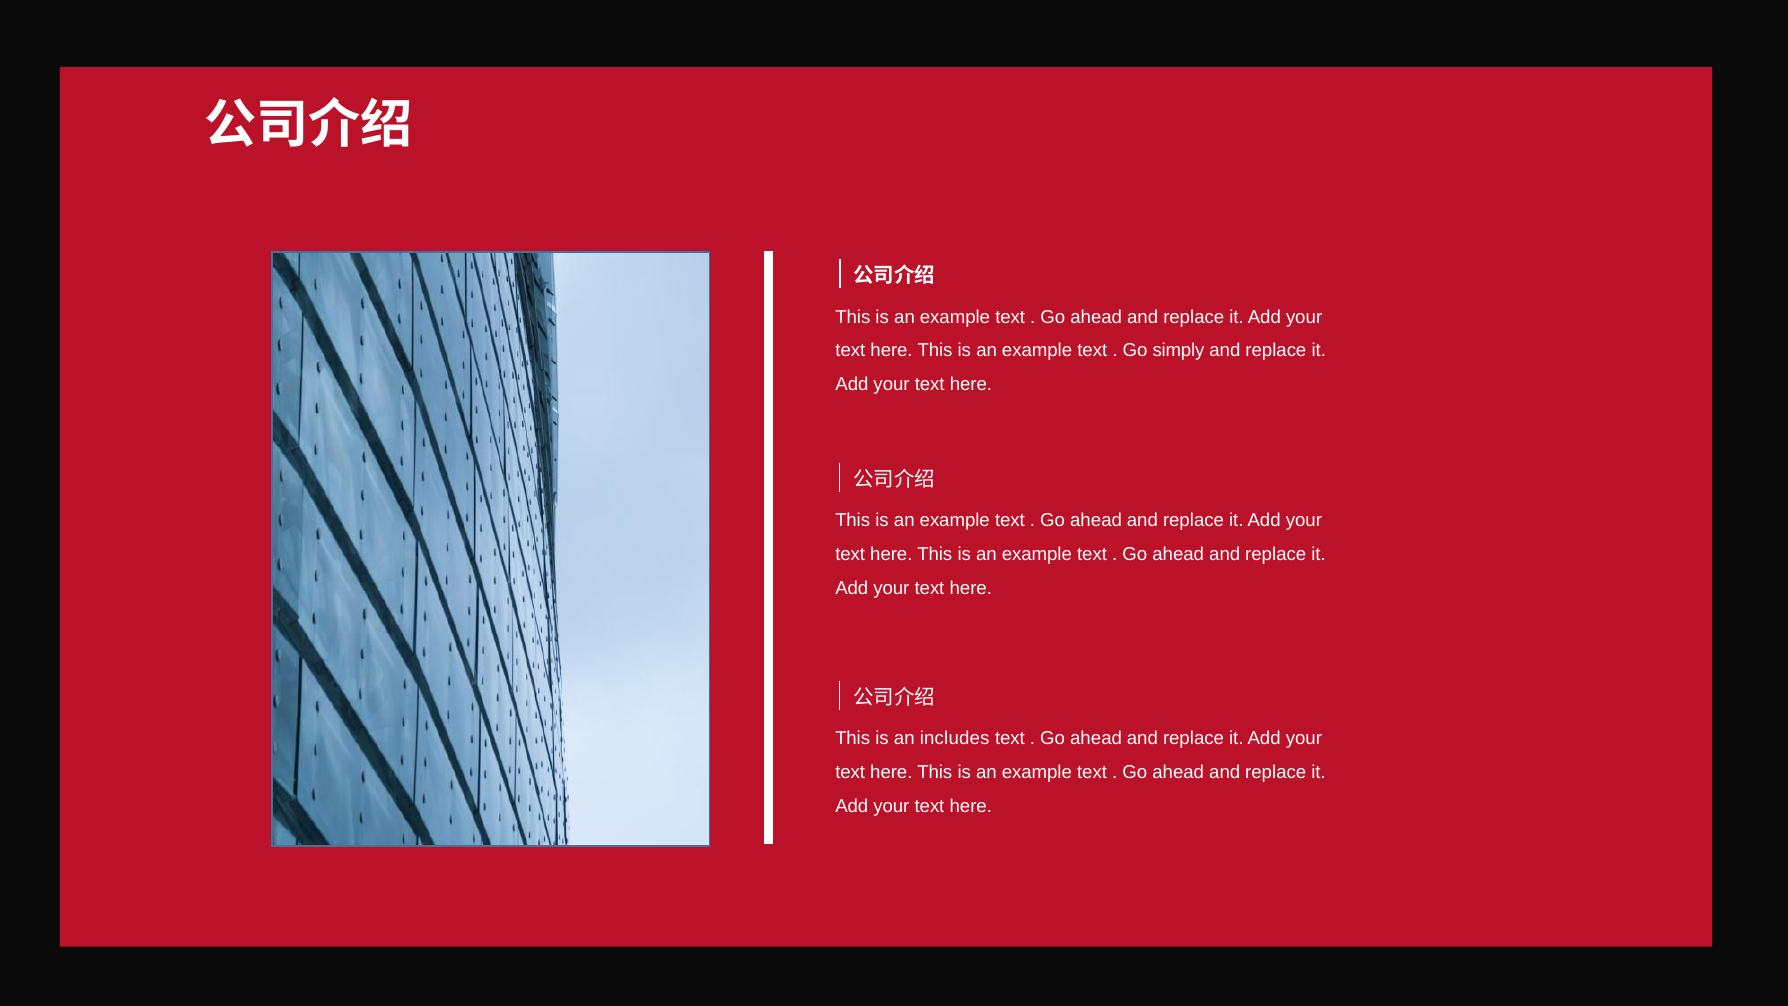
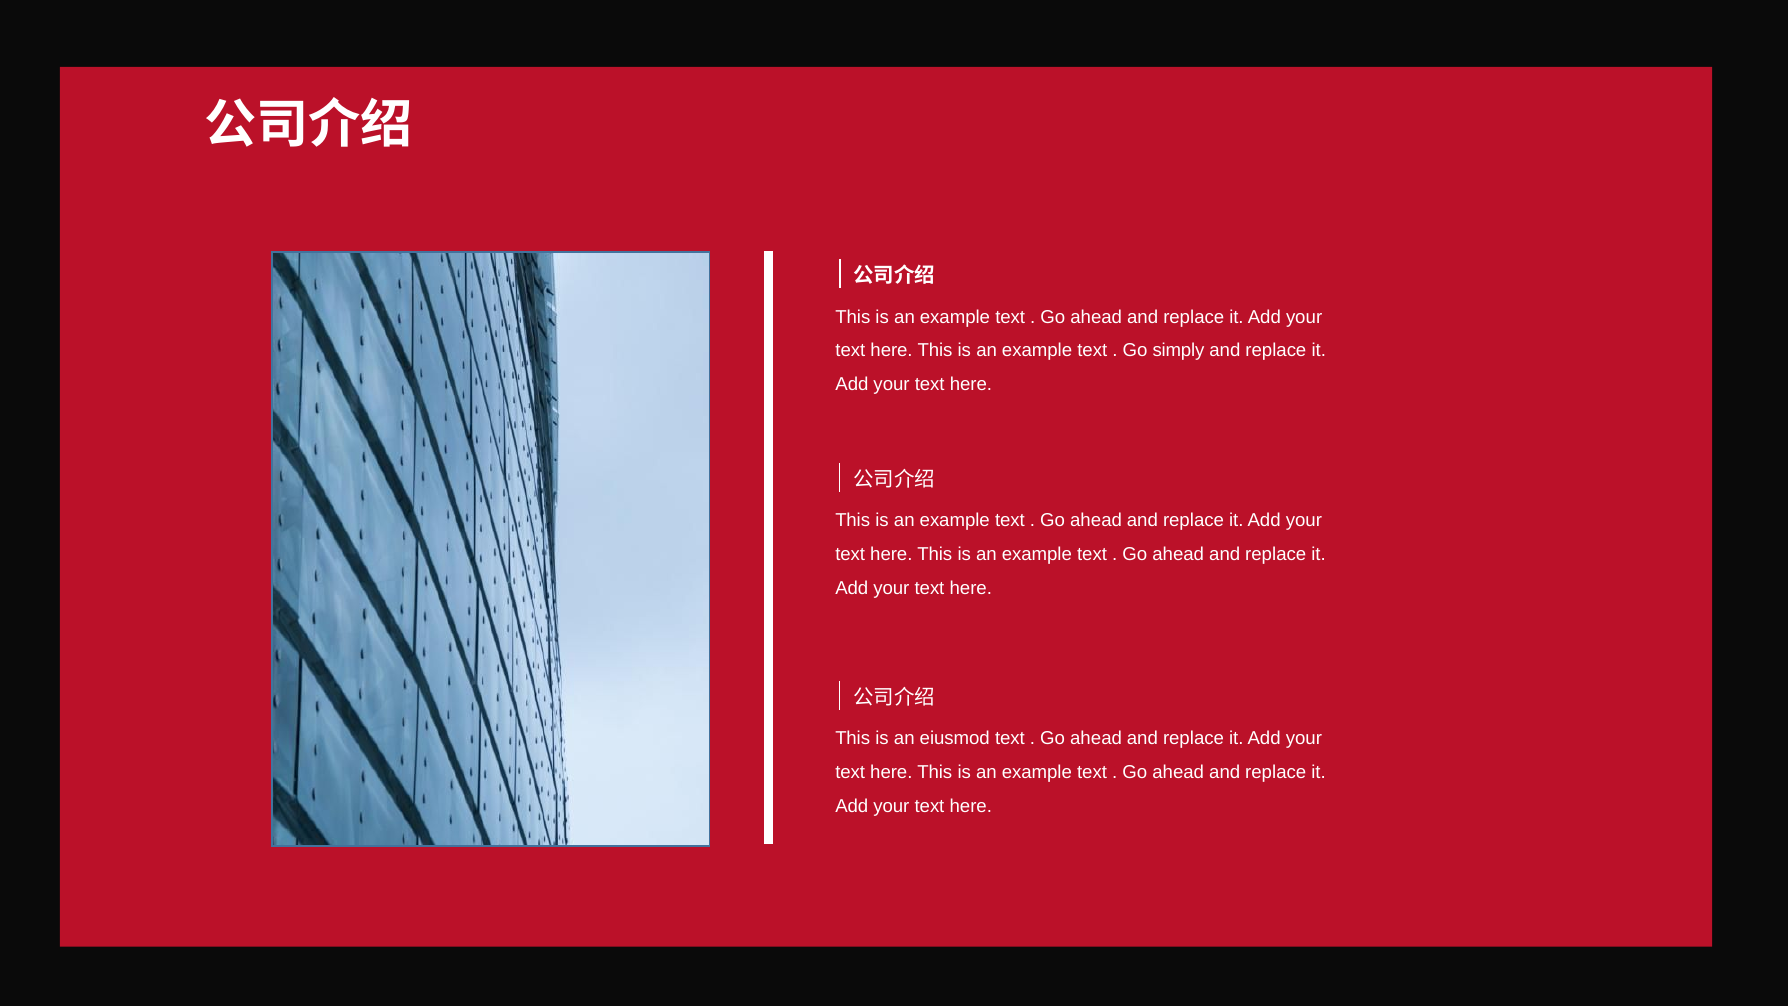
includes: includes -> eiusmod (955, 739)
